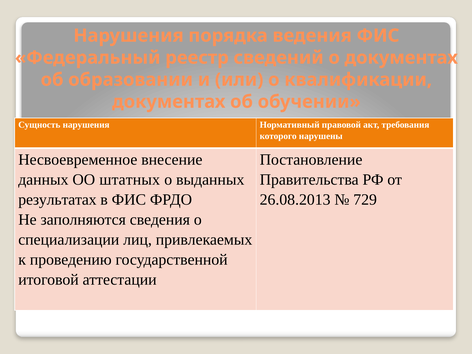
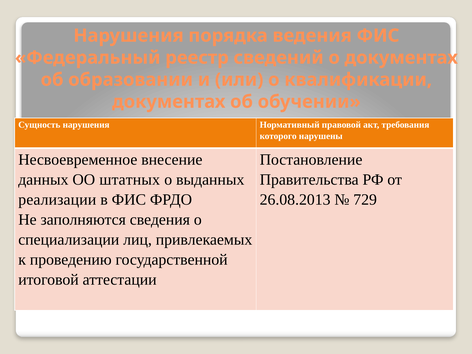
результатах: результатах -> реализации (57, 200)
